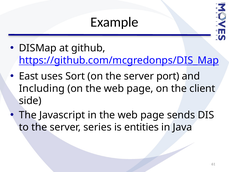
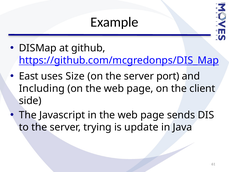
Sort: Sort -> Size (75, 76)
series: series -> trying (98, 127)
entities: entities -> update (141, 127)
